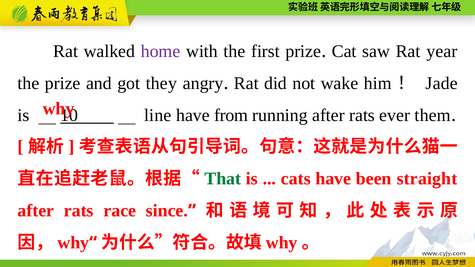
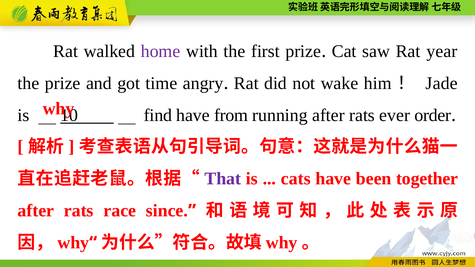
they: they -> time (161, 83)
line: line -> find (158, 116)
them: them -> order (433, 116)
That colour: green -> purple (223, 179)
straight: straight -> together (427, 179)
